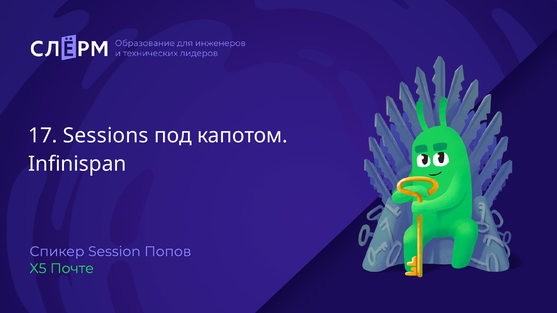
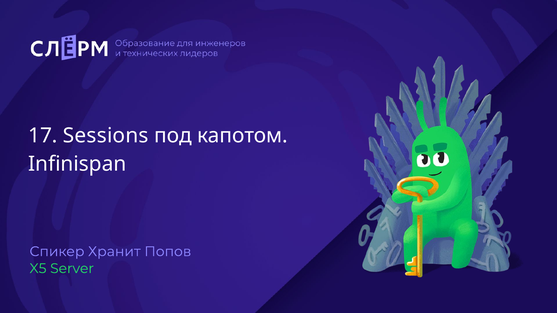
Session: Session -> Хранит (114, 252)
Почте: Почте -> Server (72, 269)
